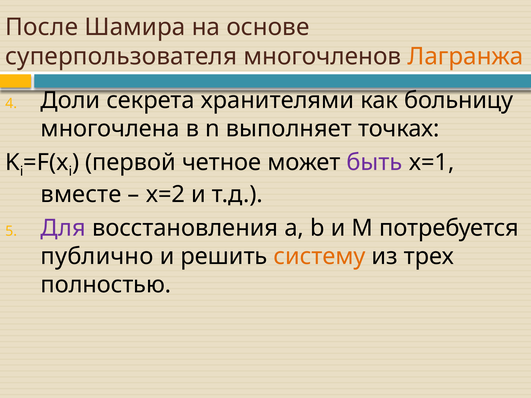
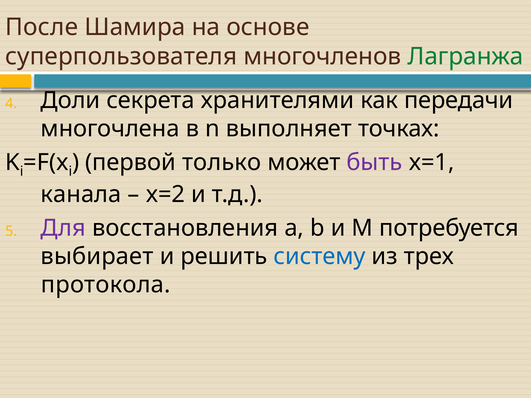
Лагранжа colour: orange -> green (465, 57)
больницу: больницу -> передачи (459, 100)
четное: четное -> только (222, 162)
вместе: вместе -> канала (81, 195)
публично: публично -> выбирает (97, 256)
систему colour: orange -> blue (320, 256)
полностью: полностью -> протокола (106, 285)
